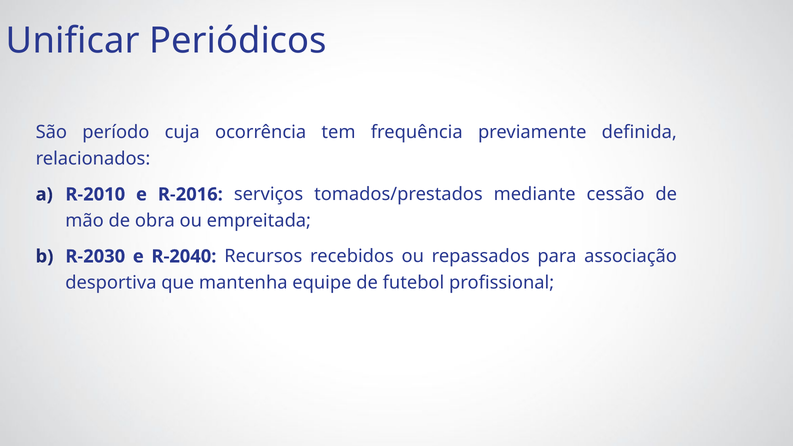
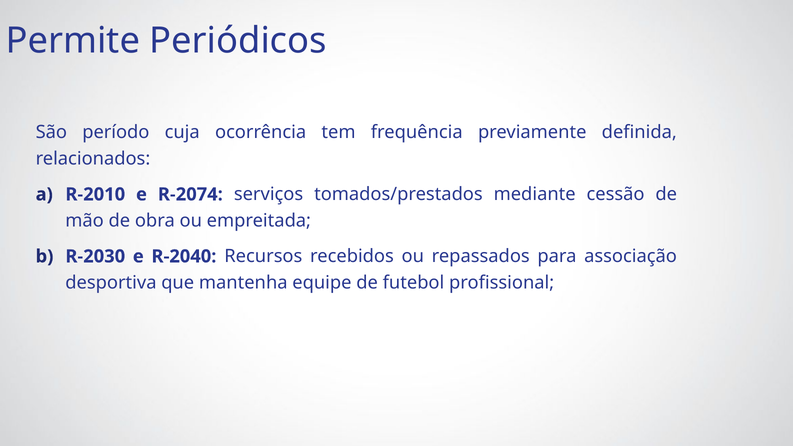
Unificar: Unificar -> Permite (73, 41)
R-2016: R-2016 -> R-2074 (190, 194)
